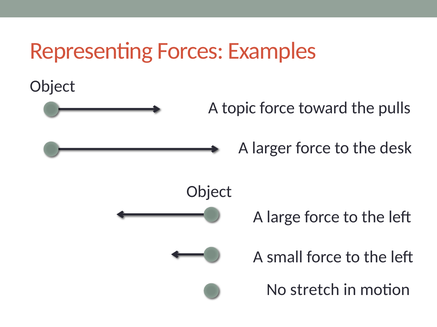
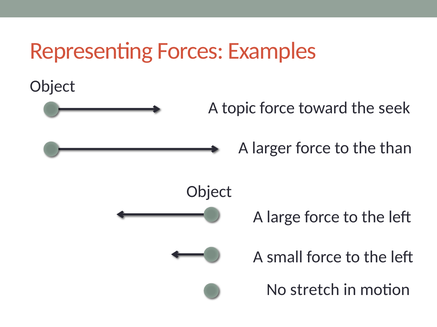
pulls: pulls -> seek (394, 108)
desk: desk -> than (396, 148)
